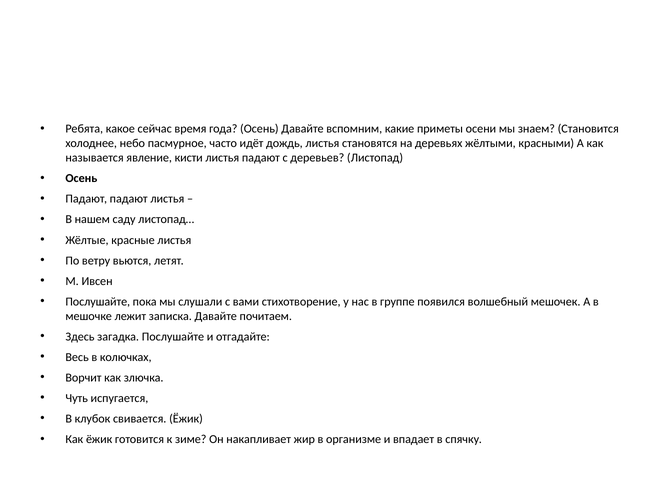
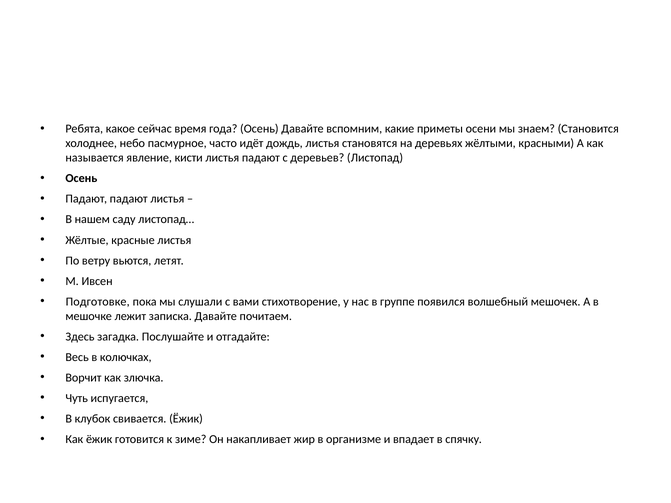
Послушайте: Послушайте -> Подготовке (98, 302)
